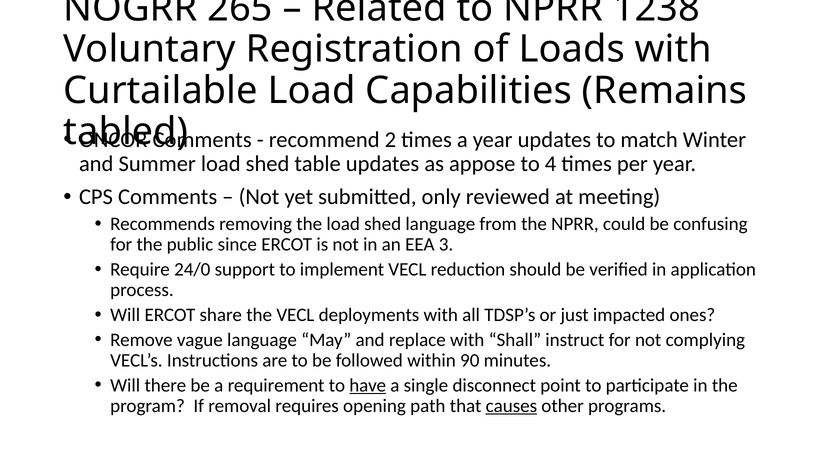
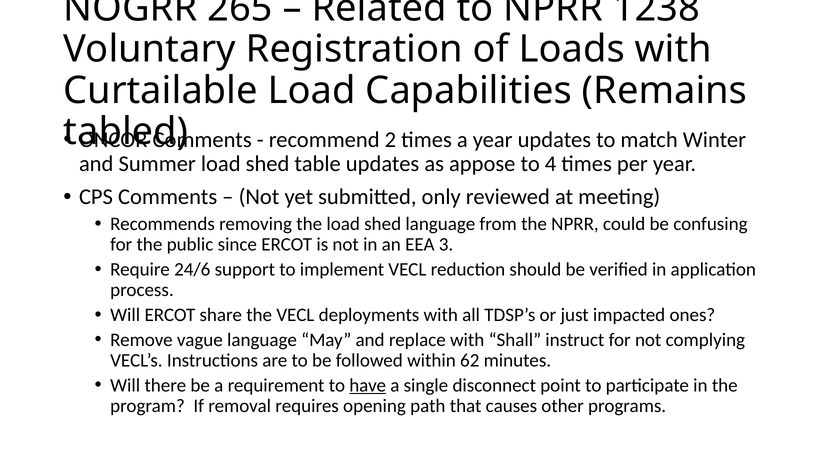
24/0: 24/0 -> 24/6 (192, 269)
90: 90 -> 62 (470, 360)
causes underline: present -> none (511, 406)
